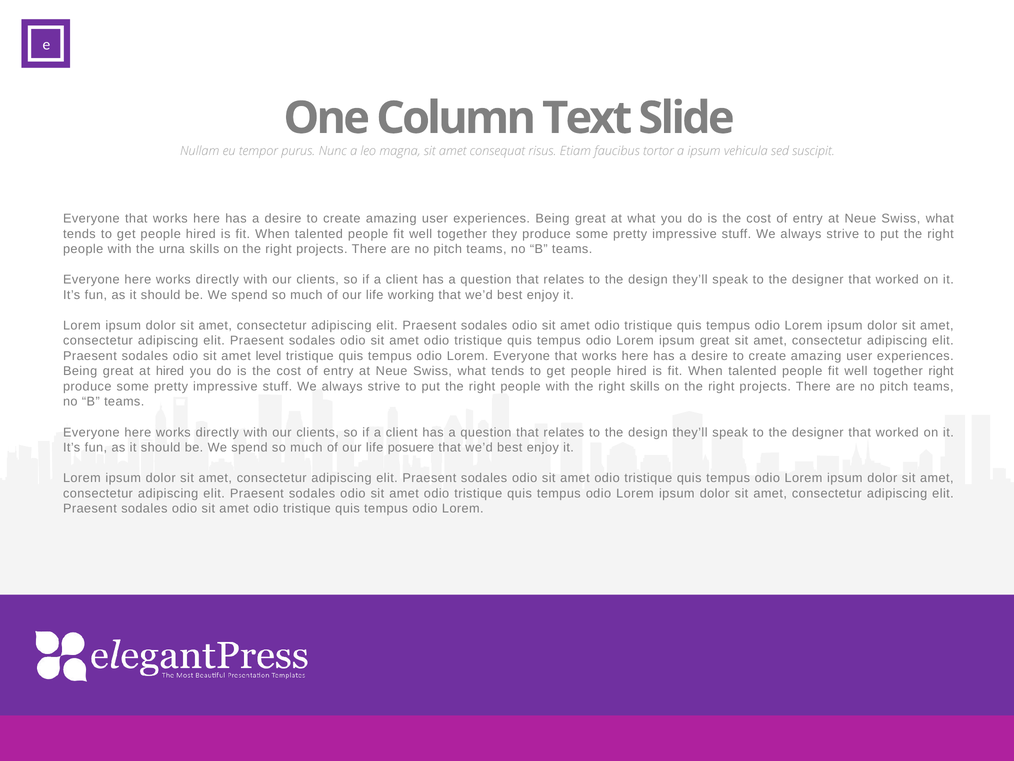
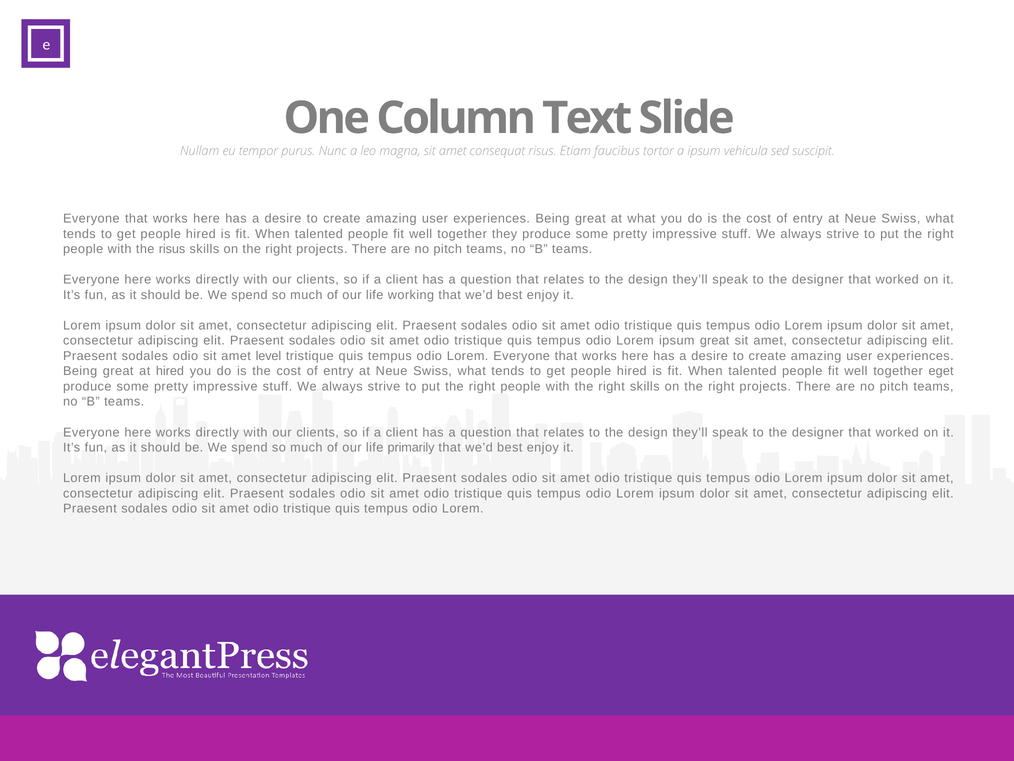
the urna: urna -> risus (172, 249)
together right: right -> eget (941, 371)
posuere: posuere -> primarily (411, 447)
